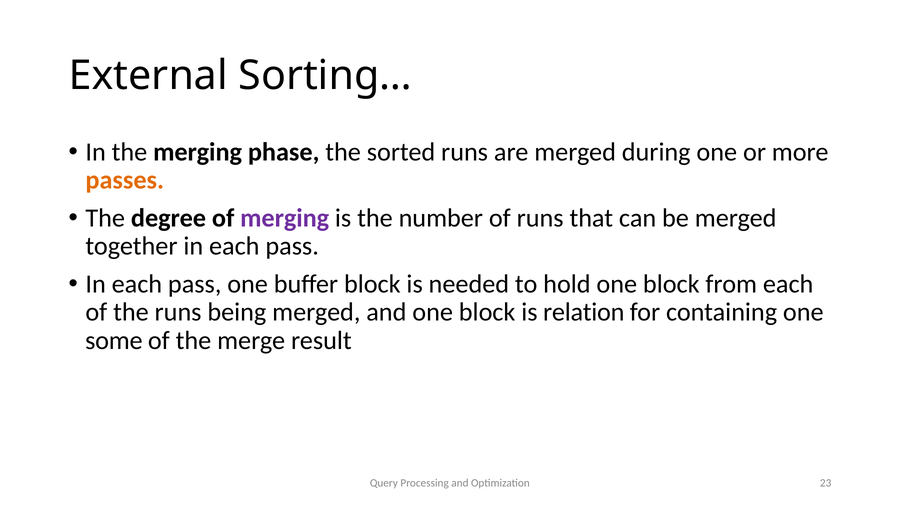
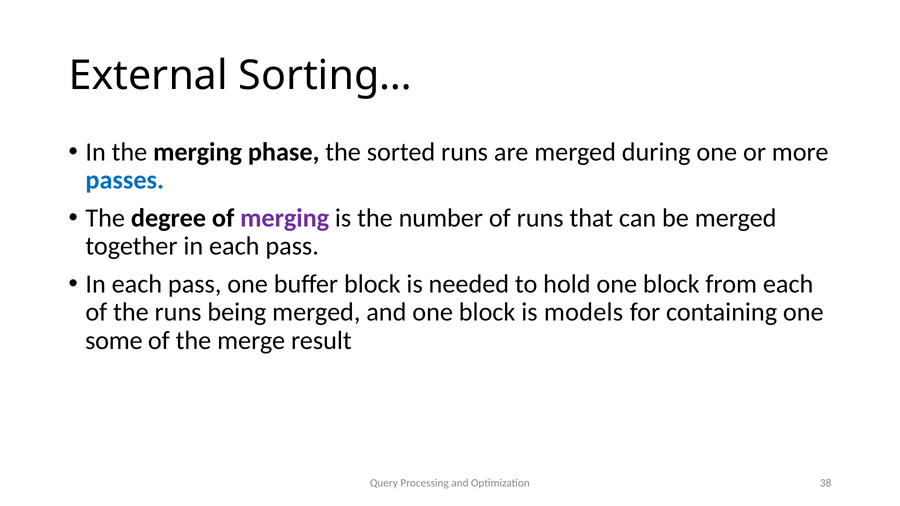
passes colour: orange -> blue (125, 180)
relation: relation -> models (584, 312)
23: 23 -> 38 (826, 483)
